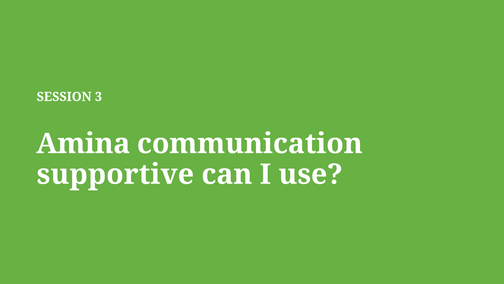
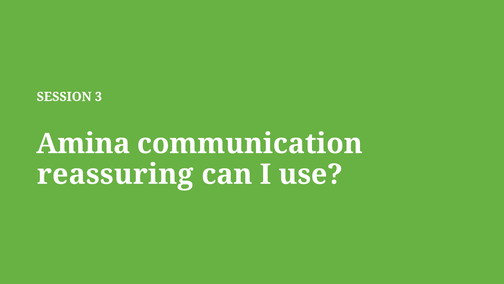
supportive: supportive -> reassuring (115, 174)
